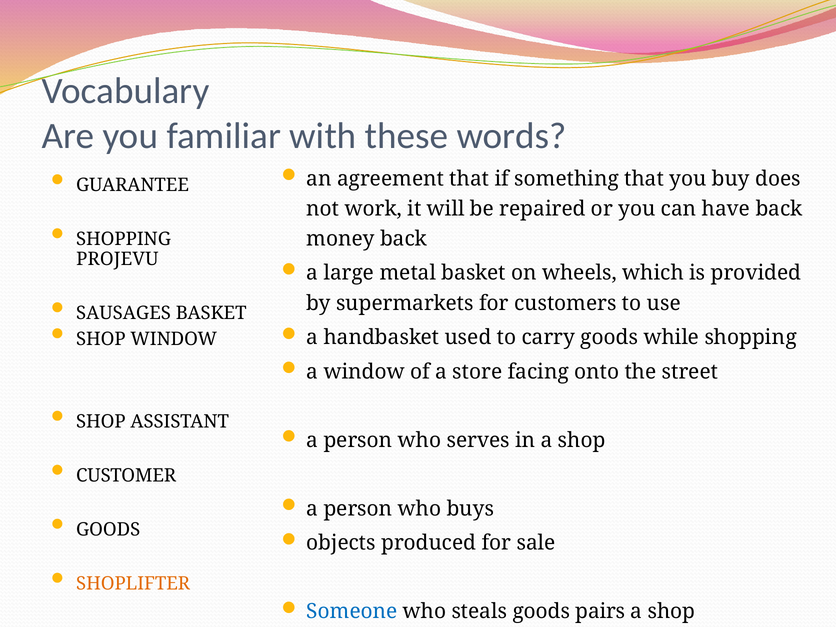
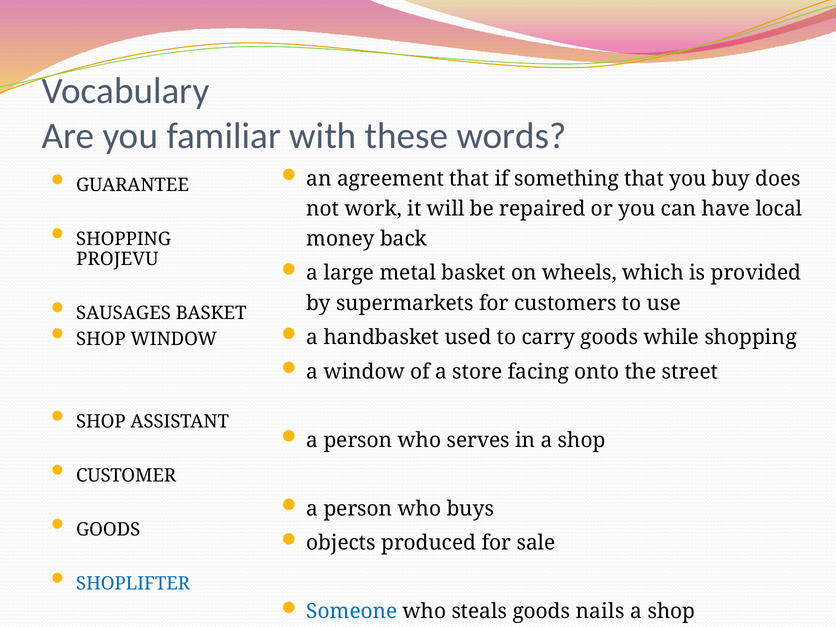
have back: back -> local (779, 209)
SHOPLIFTER colour: orange -> blue (133, 584)
pairs: pairs -> nails (600, 611)
